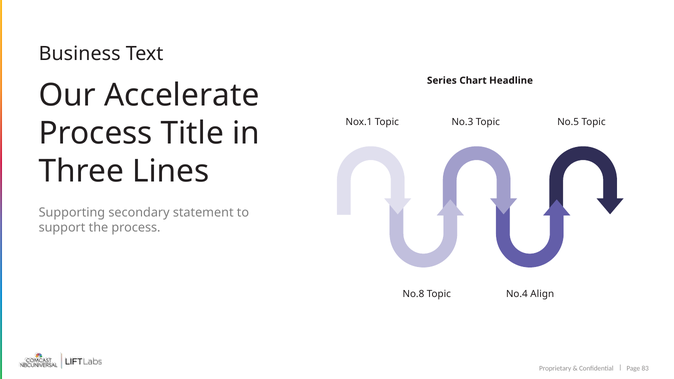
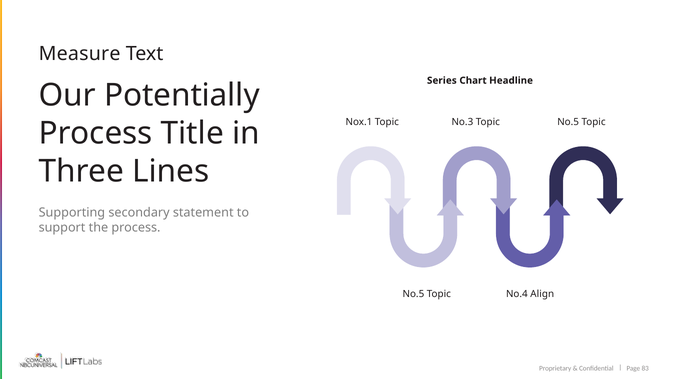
Business: Business -> Measure (80, 54)
Accelerate: Accelerate -> Potentially (182, 95)
No.8: No.8 -> No.5 (413, 294)
